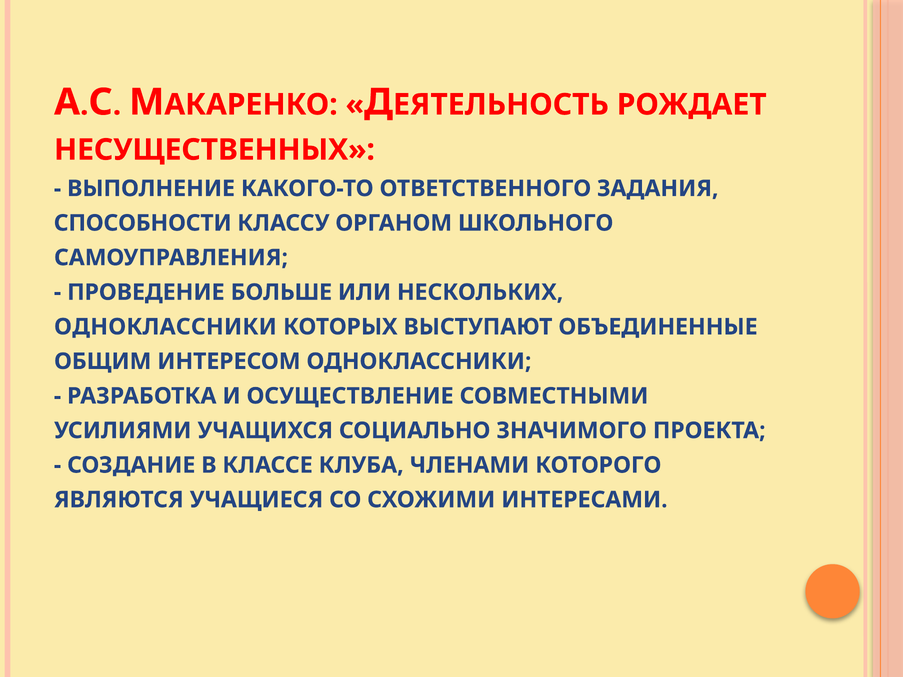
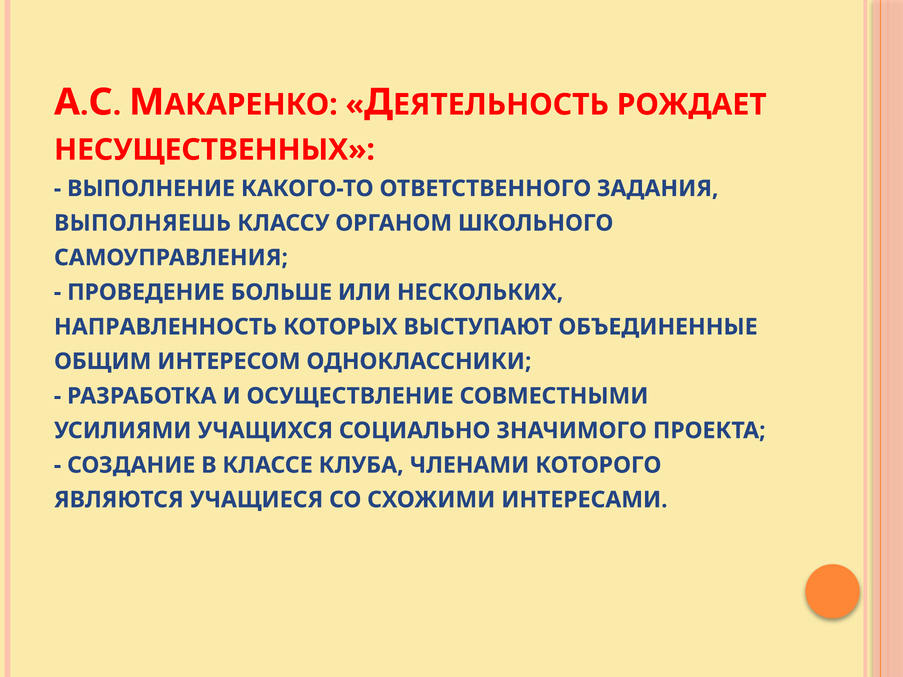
СПОСОБНОСТИ: СПОСОБНОСТИ -> ВЫПОЛНЯЕШЬ (142, 223)
ОДНОКЛАССНИКИ: ОДНОКЛАССНИКИ -> НАПРАВЛЕННОСТЬ (166, 327)
